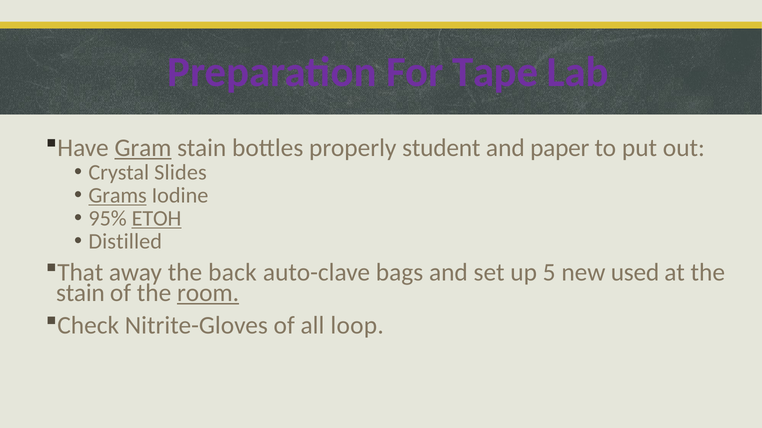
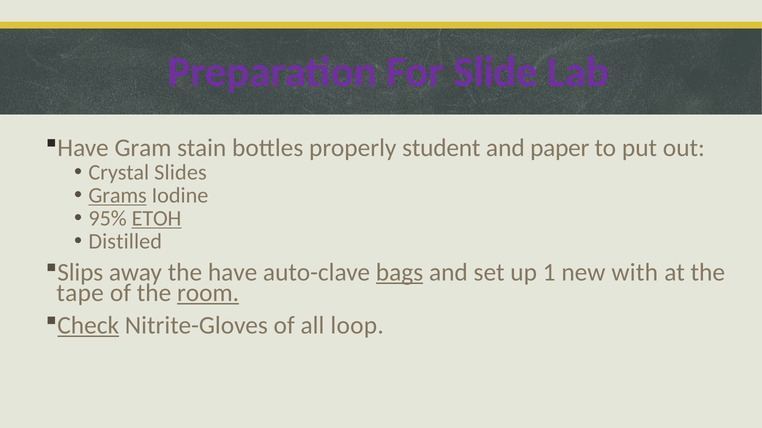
Tape: Tape -> Slide (495, 72)
Gram underline: present -> none (143, 148)
That: That -> Slips (80, 273)
the back: back -> have (233, 273)
bags underline: none -> present (400, 273)
5: 5 -> 1 (549, 273)
used: used -> with (635, 273)
stain: stain -> tape (80, 293)
Check underline: none -> present (88, 326)
